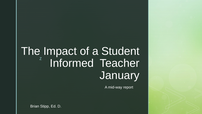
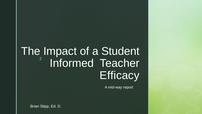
January: January -> Efficacy (120, 75)
